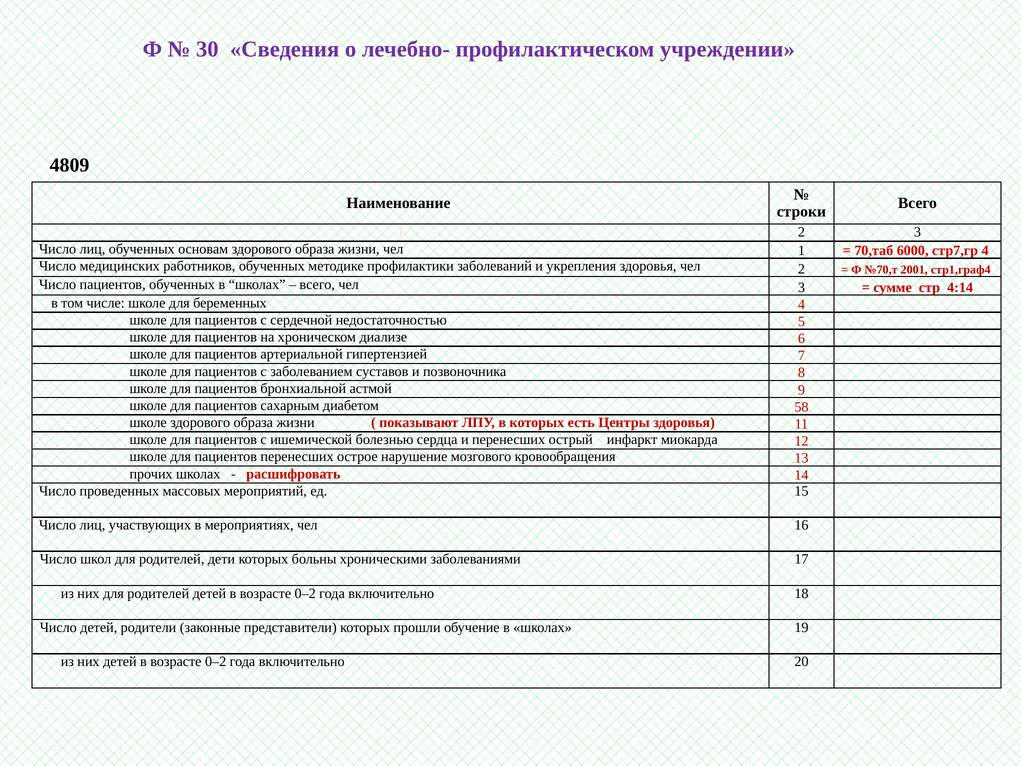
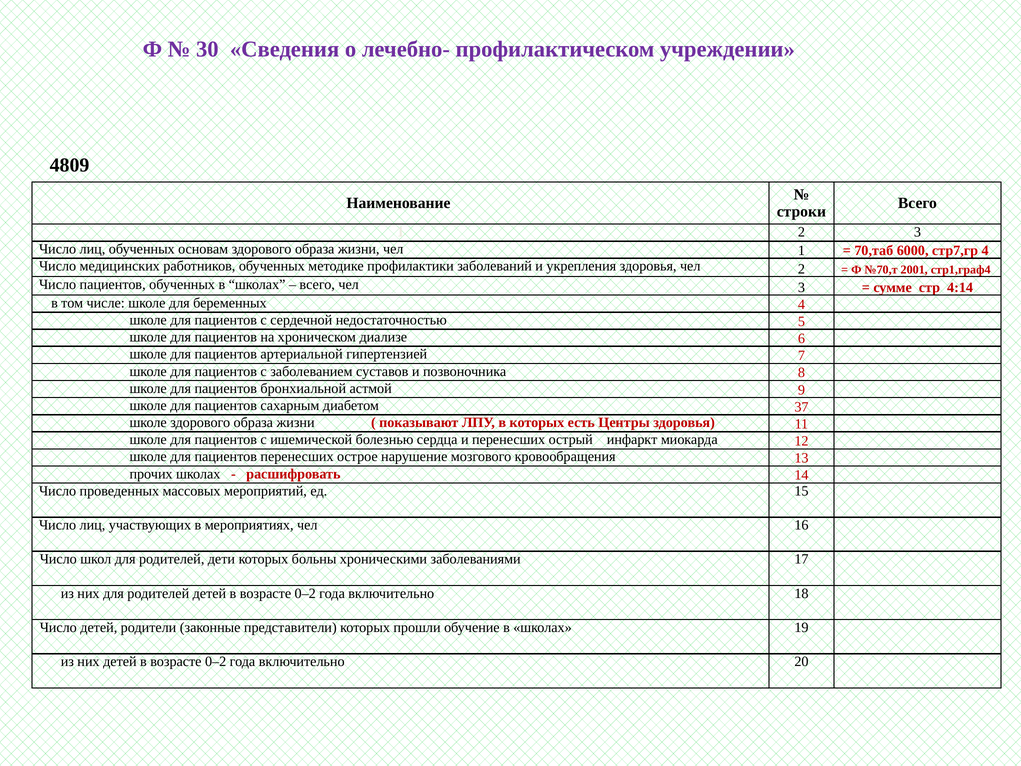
58: 58 -> 37 (801, 407)
